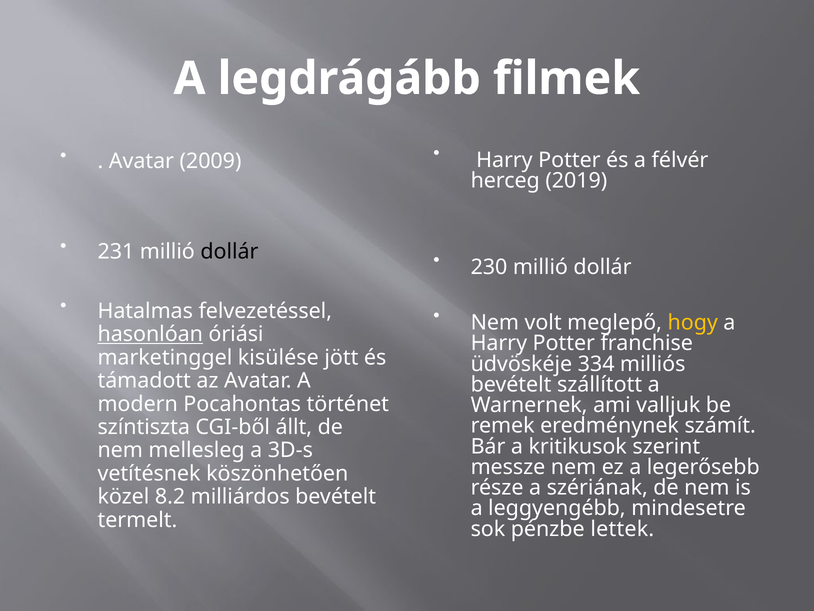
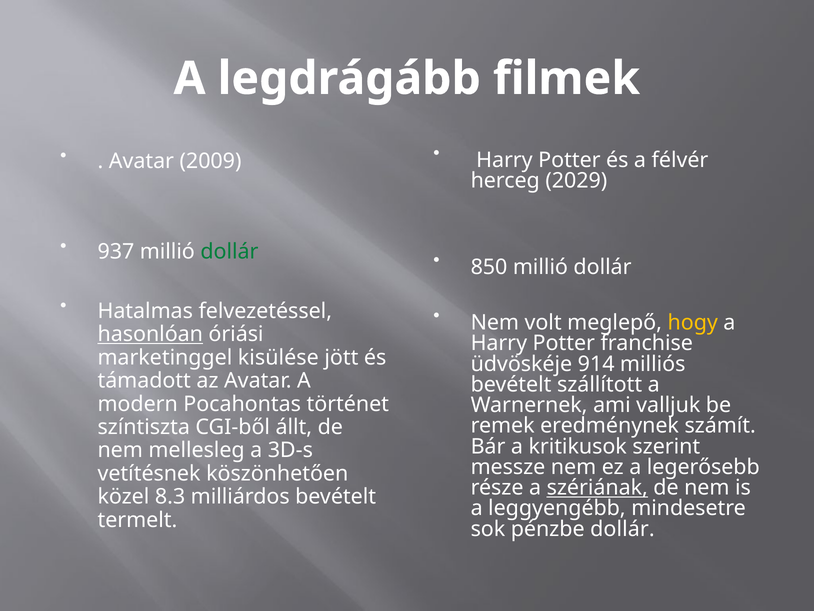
2019: 2019 -> 2029 (576, 181)
231: 231 -> 937 (116, 251)
dollár colour: black -> green (229, 251)
230: 230 -> 850 (489, 267)
334: 334 -> 914 (596, 364)
szériának underline: none -> present (597, 487)
8.2: 8.2 -> 8.3 (170, 496)
pénzbe lettek: lettek -> dollár (622, 529)
